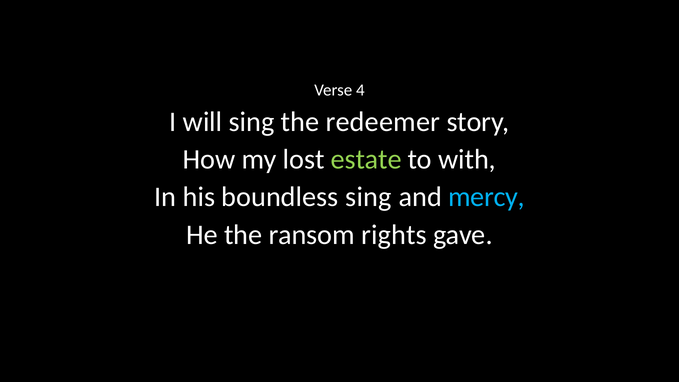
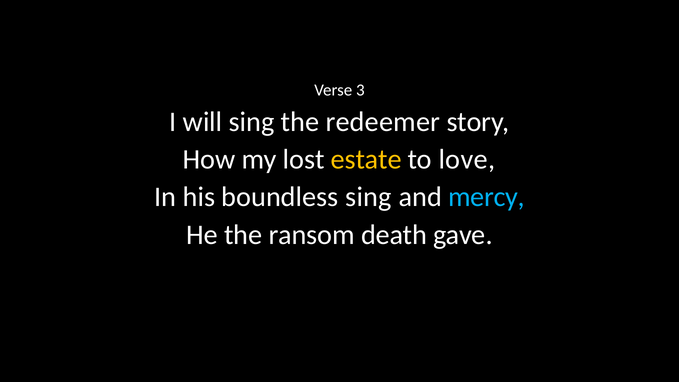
4: 4 -> 3 (360, 90)
estate colour: light green -> yellow (366, 159)
with: with -> love (467, 159)
rights: rights -> death (394, 235)
